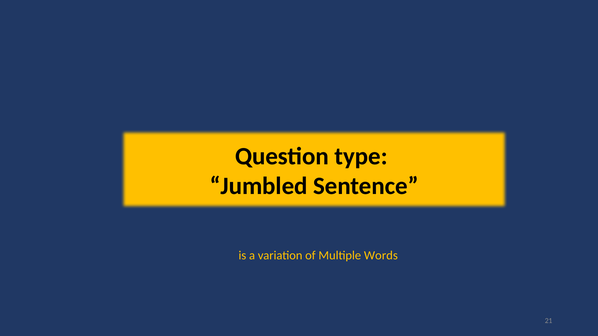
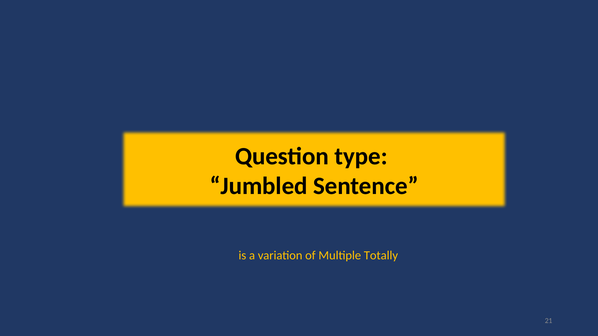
Words: Words -> Totally (381, 256)
